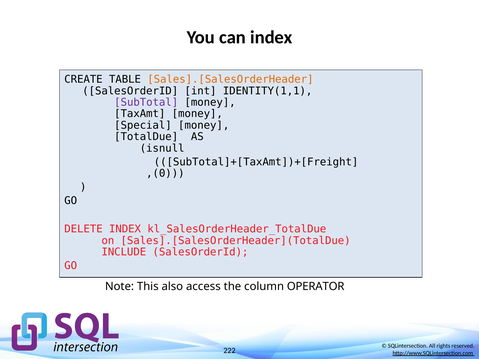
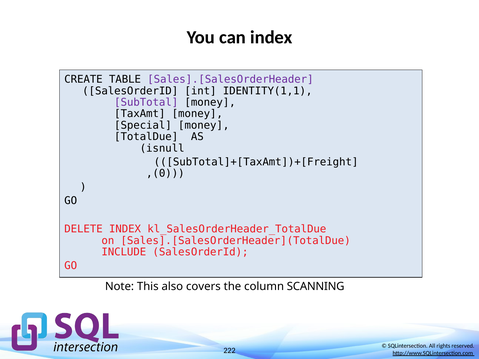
Sales].[SalesOrderHeader colour: orange -> purple (230, 79)
access: access -> covers (203, 287)
OPERATOR: OPERATOR -> SCANNING (316, 287)
